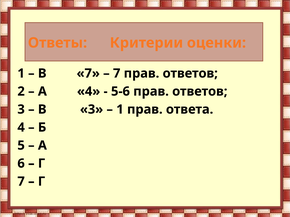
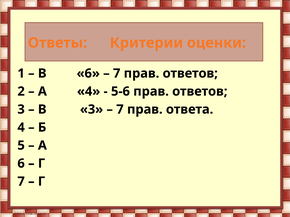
В 7: 7 -> 6 (88, 74)
1: 1 -> 7 (120, 110)
